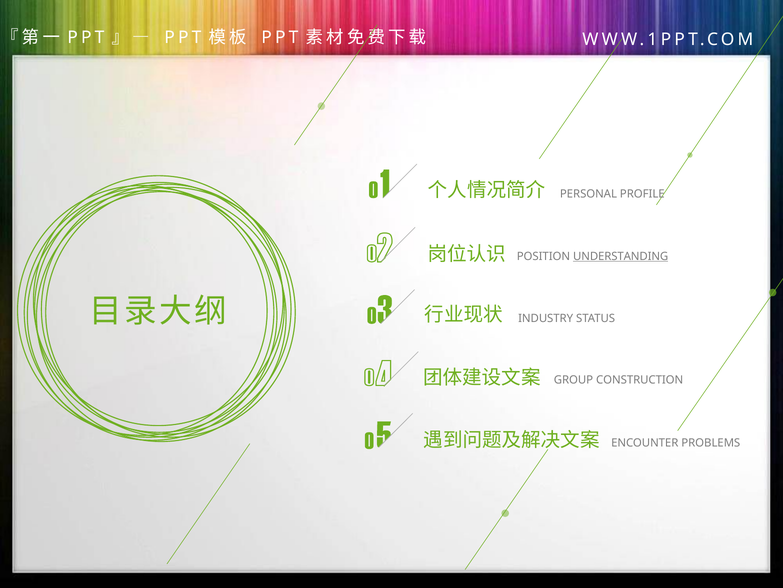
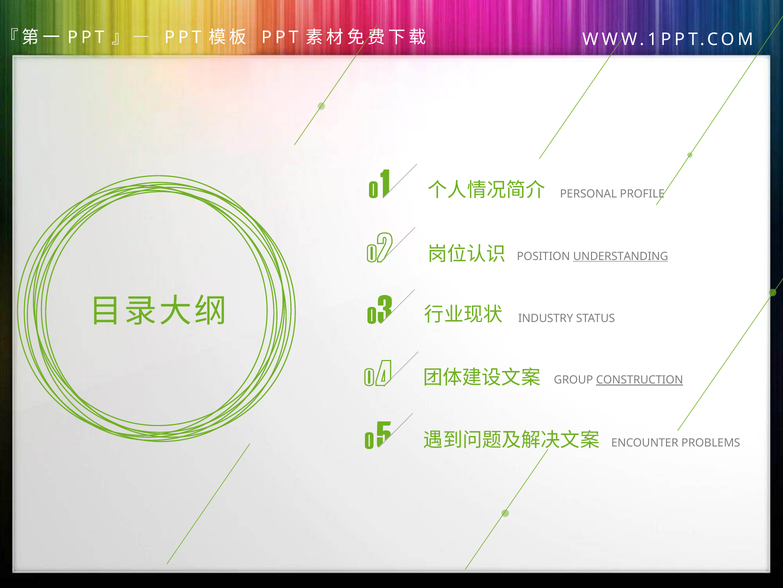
CONSTRUCTION underline: none -> present (640, 380)
